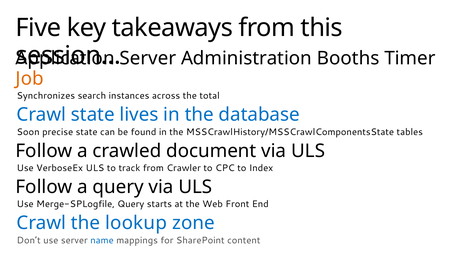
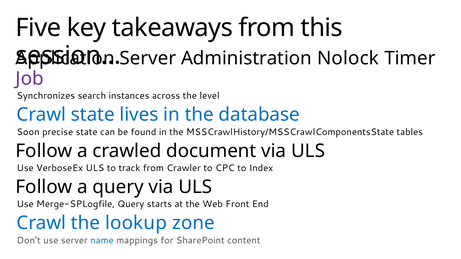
Booths: Booths -> Nolock (348, 58)
Job colour: orange -> purple (30, 79)
total: total -> level (210, 96)
